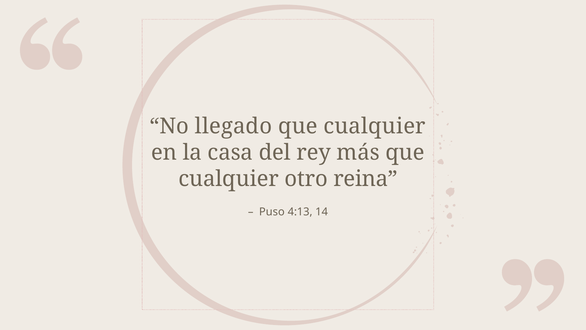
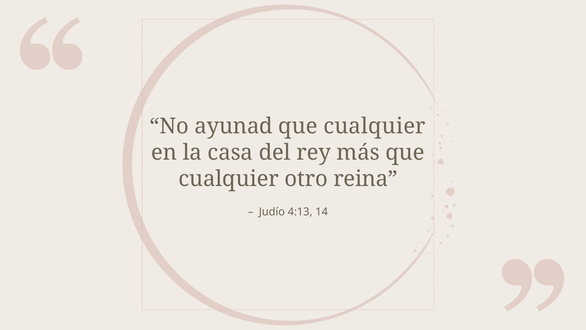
llegado: llegado -> ayunad (234, 126)
Puso: Puso -> Judío (272, 211)
